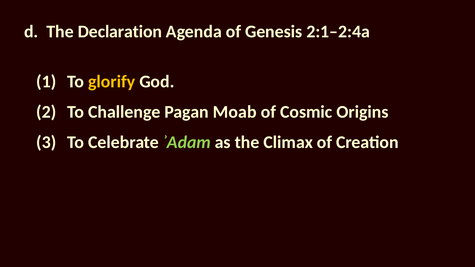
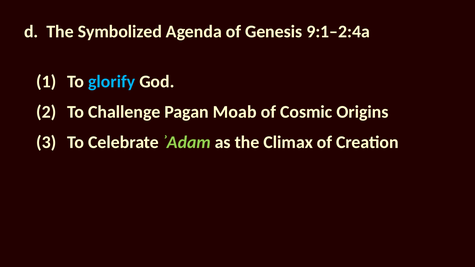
Declaration: Declaration -> Symbolized (120, 32)
2:1–2:4a: 2:1–2:4a -> 9:1–2:4a (338, 32)
glorify colour: yellow -> light blue (112, 82)
